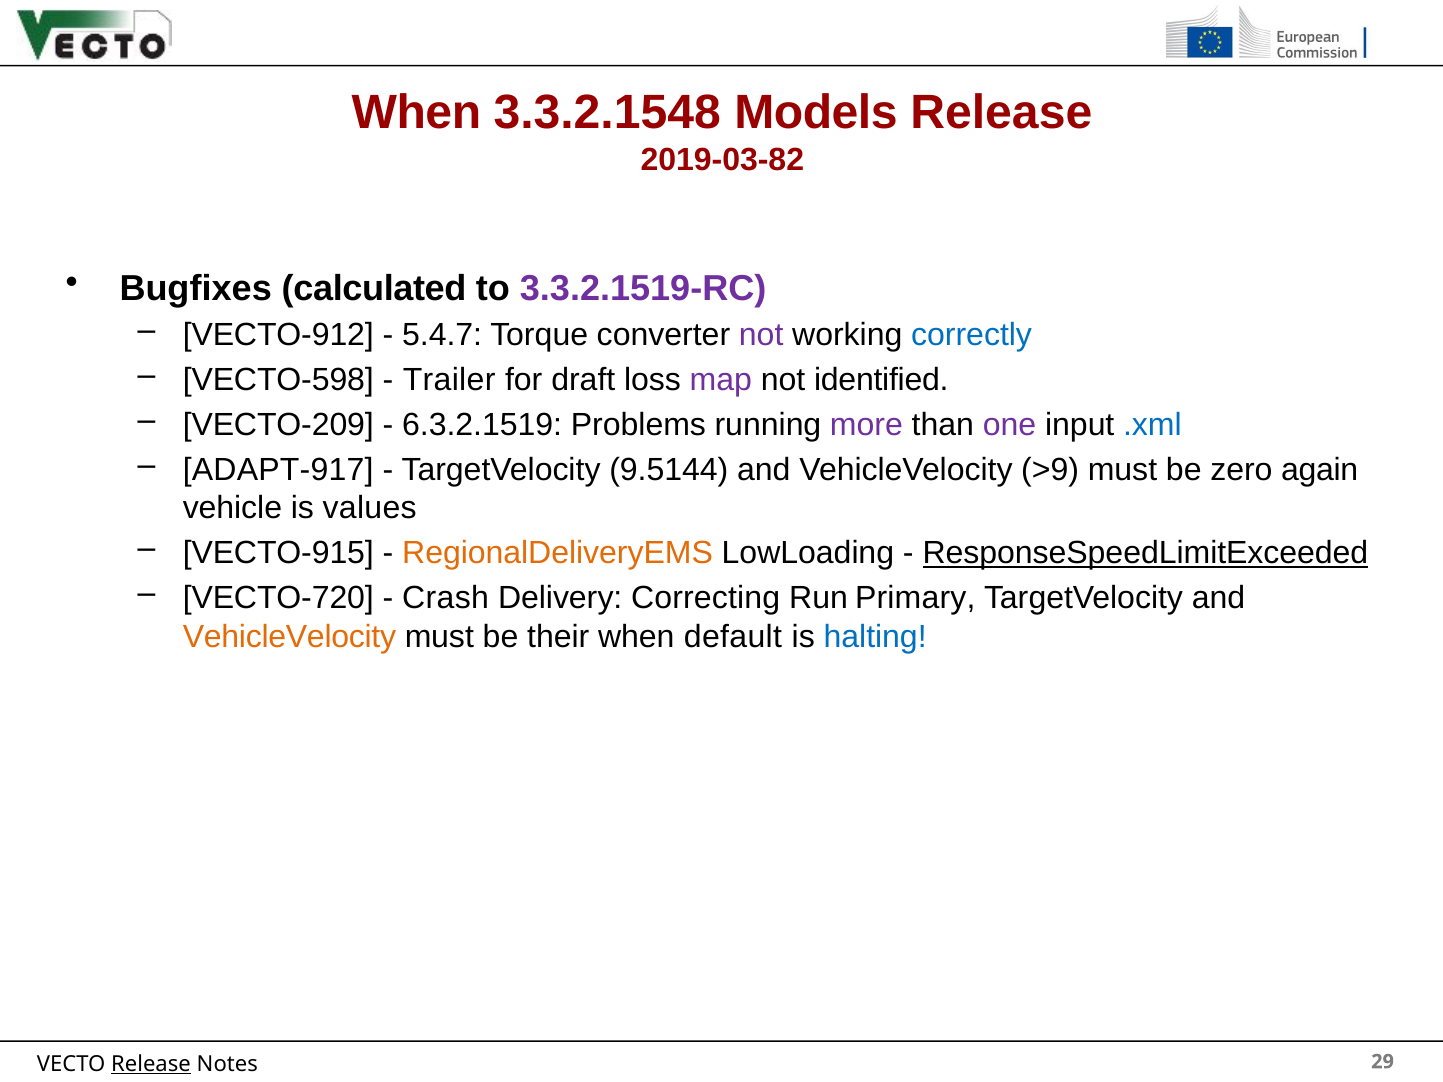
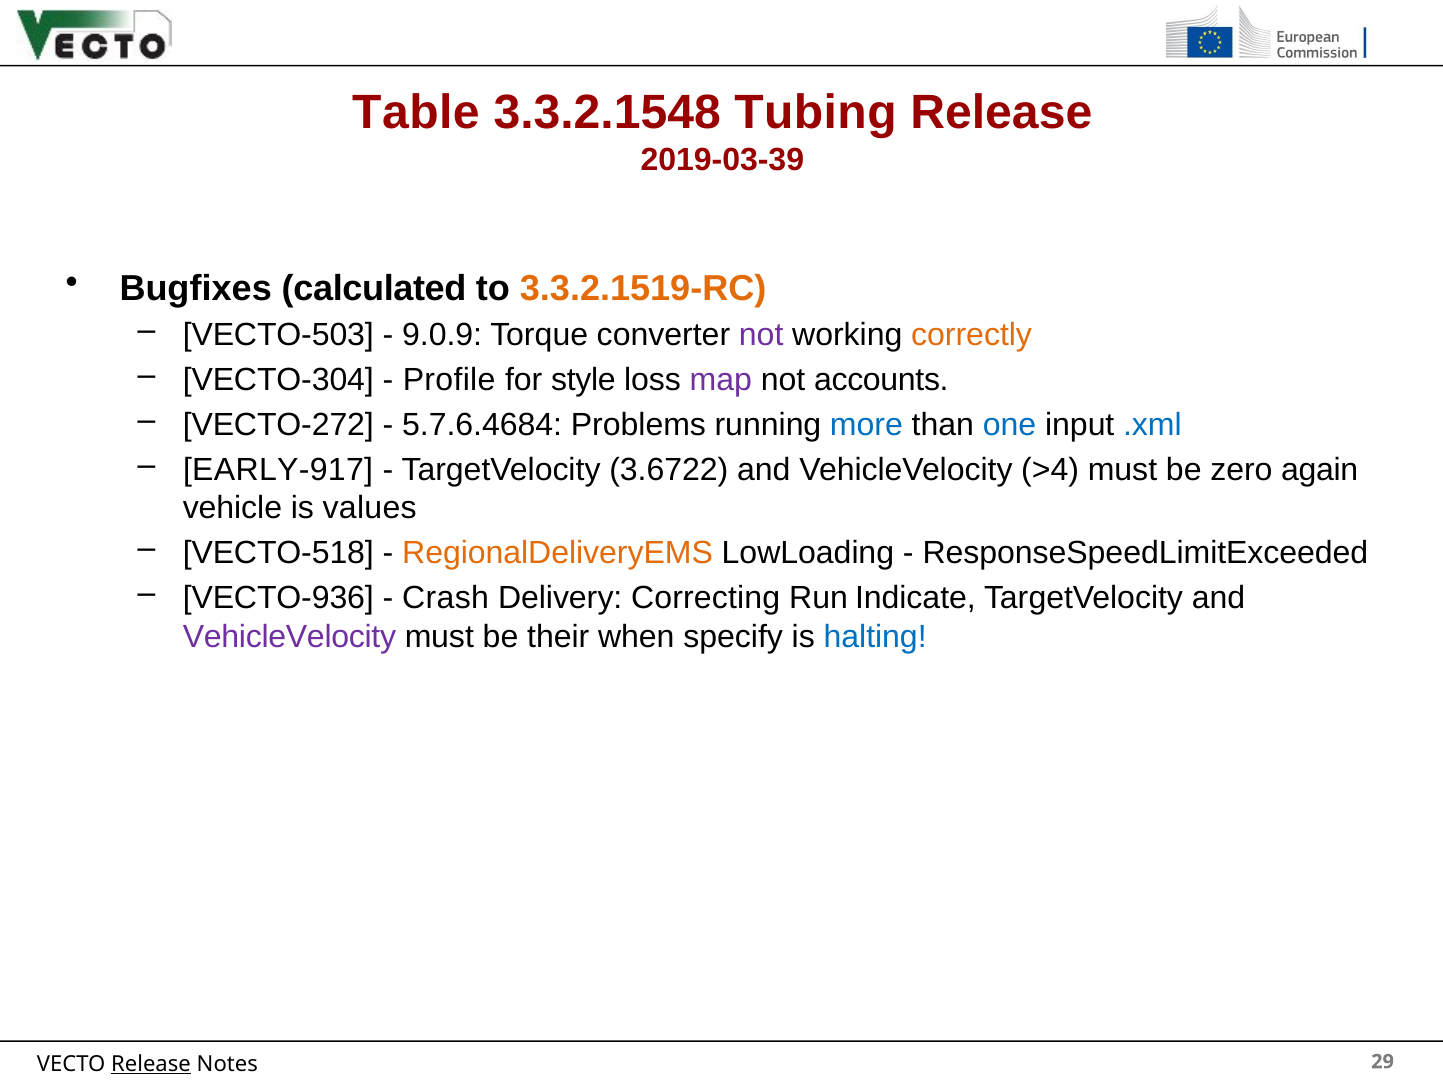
When: When -> Table (416, 113)
Models: Models -> Tubing (815, 113)
2019-03-82: 2019-03-82 -> 2019-03-39 (722, 160)
3.3.2.1519-RC colour: purple -> orange (643, 288)
VECTO-912: VECTO-912 -> VECTO-503 (278, 335)
5.4.7: 5.4.7 -> 9.0.9 (442, 335)
correctly colour: blue -> orange (972, 335)
VECTO-598: VECTO-598 -> VECTO-304 (278, 380)
Trailer: Trailer -> Profile (449, 380)
draft: draft -> style (583, 380)
identified: identified -> accounts (881, 380)
VECTO-209: VECTO-209 -> VECTO-272 (278, 425)
6.3.2.1519: 6.3.2.1519 -> 5.7.6.4684 (482, 425)
more colour: purple -> blue (866, 425)
one colour: purple -> blue (1009, 425)
ADAPT-917: ADAPT-917 -> EARLY-917 (278, 470)
9.5144: 9.5144 -> 3.6722 (669, 470)
>9: >9 -> >4 (1050, 470)
VECTO-915: VECTO-915 -> VECTO-518 (278, 553)
ResponseSpeedLimitExceeded underline: present -> none (1145, 553)
VECTO-720: VECTO-720 -> VECTO-936 (278, 598)
Primary: Primary -> Indicate (915, 598)
VehicleVelocity colour: orange -> purple (289, 637)
default: default -> specify (733, 637)
